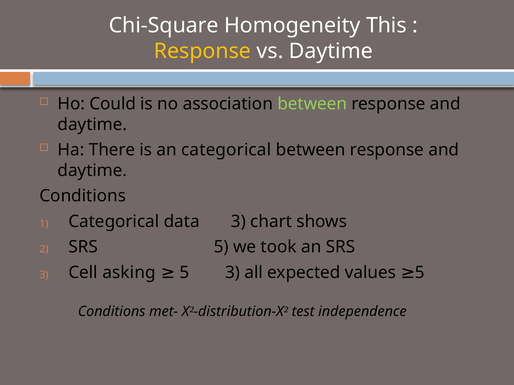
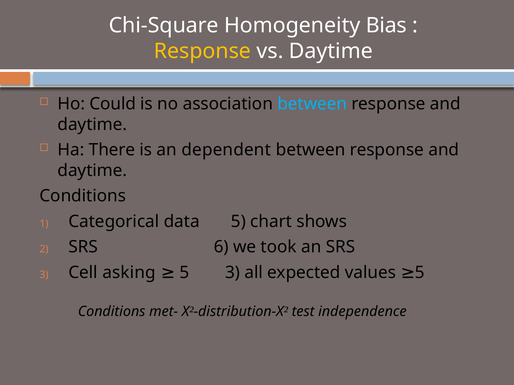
This: This -> Bias (386, 25)
between colour: light green -> light blue (312, 104)
an categorical: categorical -> dependent (226, 150)
data 3: 3 -> 5 (238, 222)
SRS 5: 5 -> 6 (221, 247)
